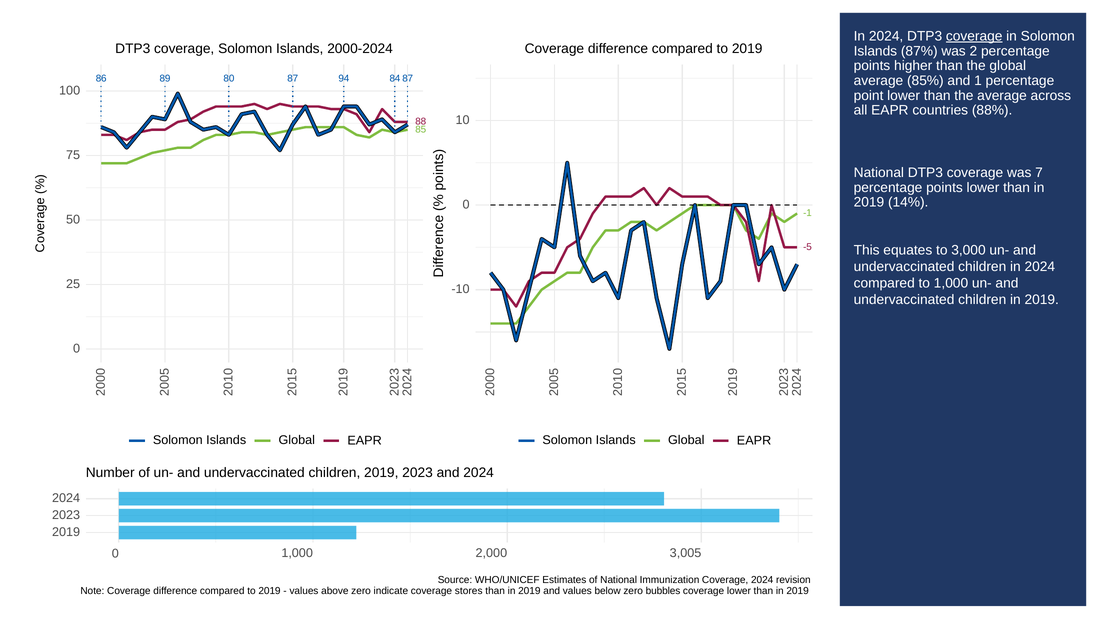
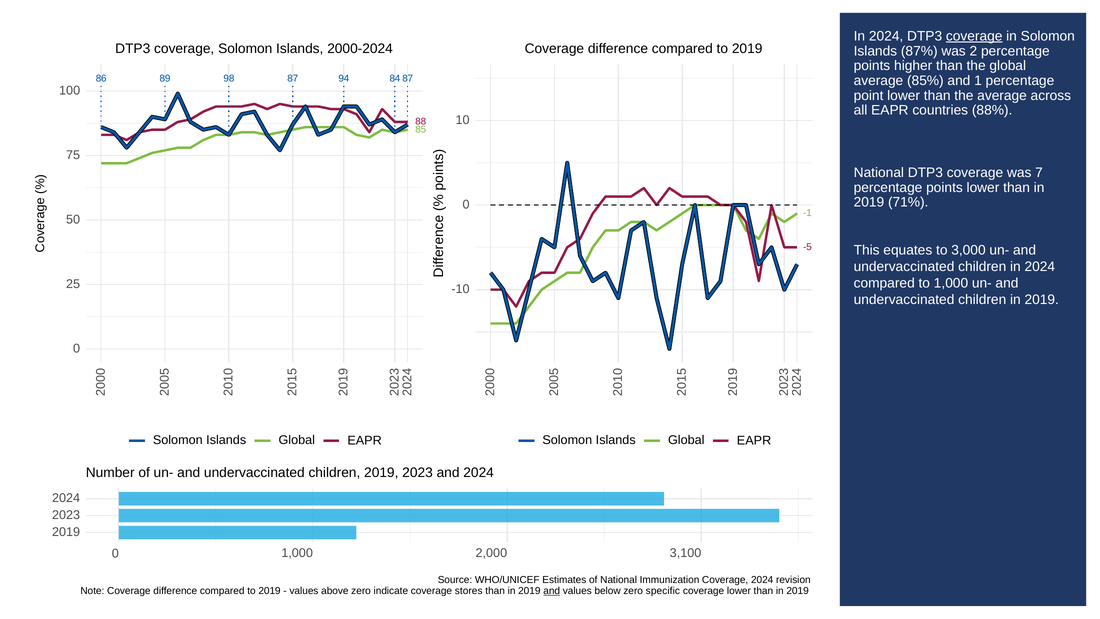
80: 80 -> 98 (229, 79)
14%: 14% -> 71% (908, 202)
3,005: 3,005 -> 3,100 (686, 553)
and underline: none -> present (552, 591)
bubbles: bubbles -> specific (663, 591)
